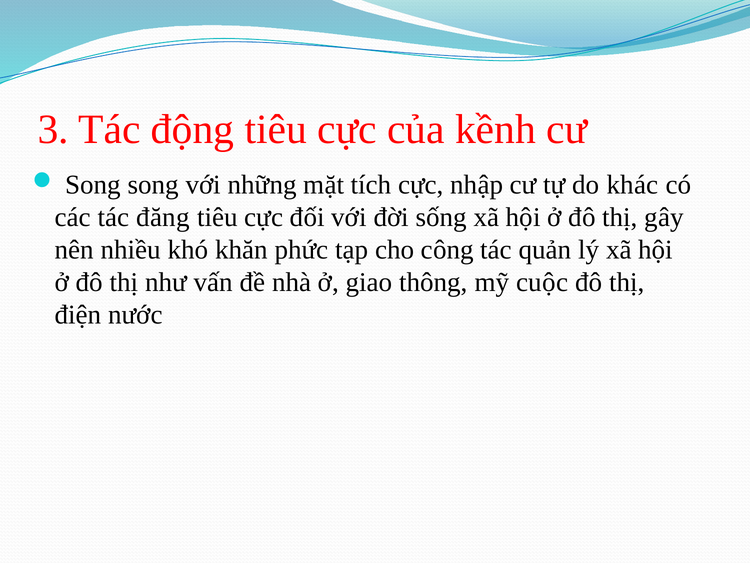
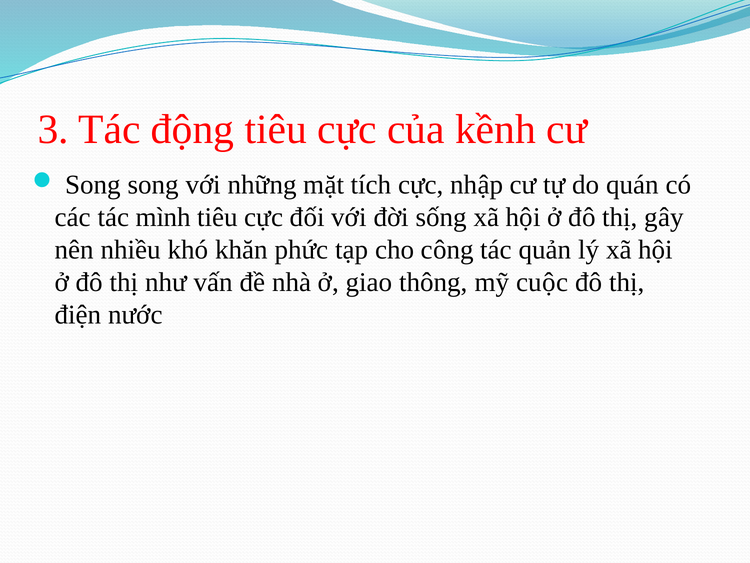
khác: khác -> quán (633, 185)
đăng: đăng -> mình (163, 217)
